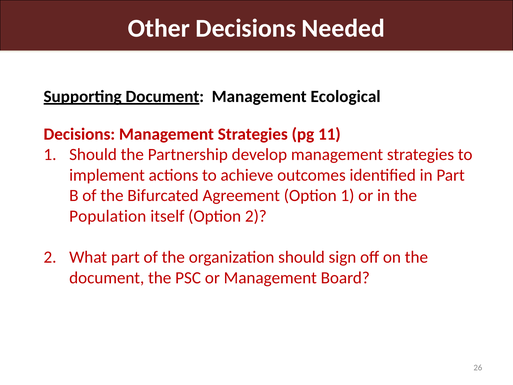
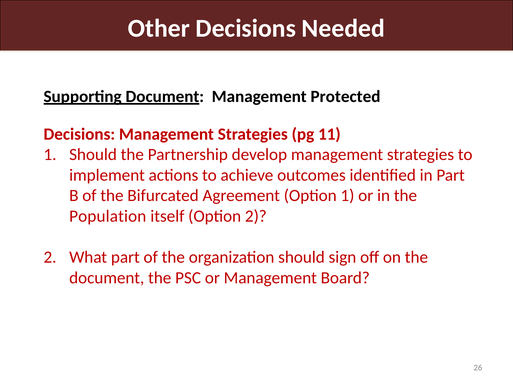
Ecological: Ecological -> Protected (346, 96)
